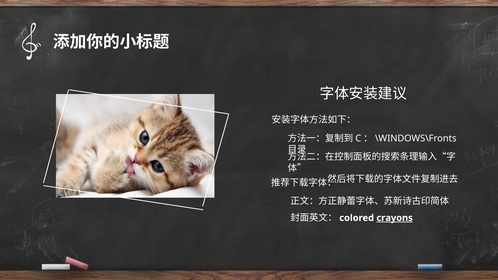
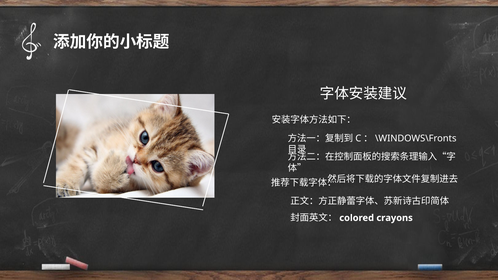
crayons underline: present -> none (395, 218)
